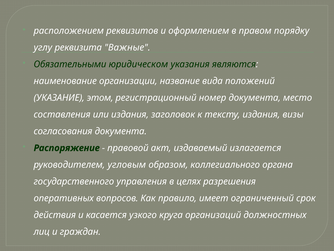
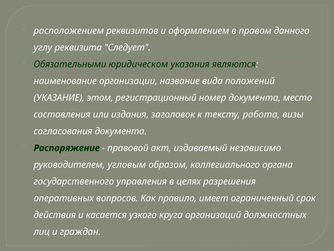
порядку: порядку -> данного (292, 31)
Важные: Важные -> Следует (127, 48)
тексту издания: издания -> работа (261, 114)
излагается: излагается -> независимо (255, 148)
